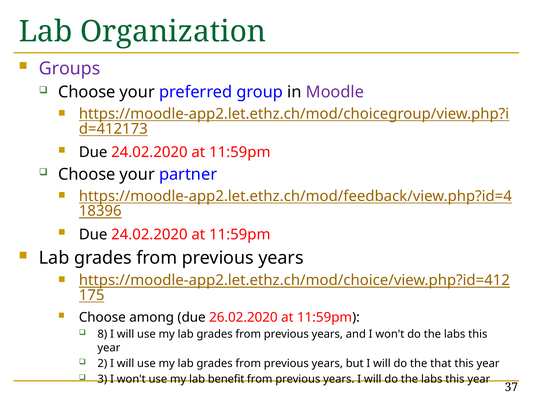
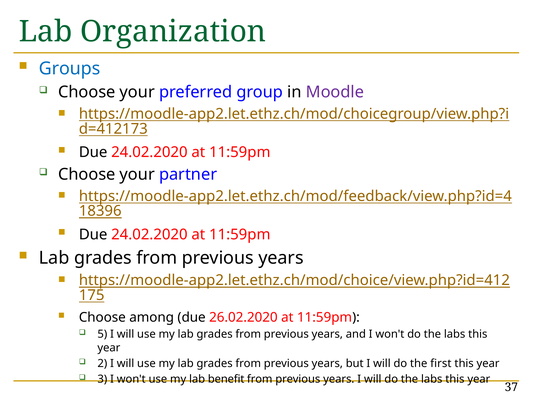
Groups colour: purple -> blue (70, 68)
8: 8 -> 5 (102, 334)
that: that -> first (441, 363)
